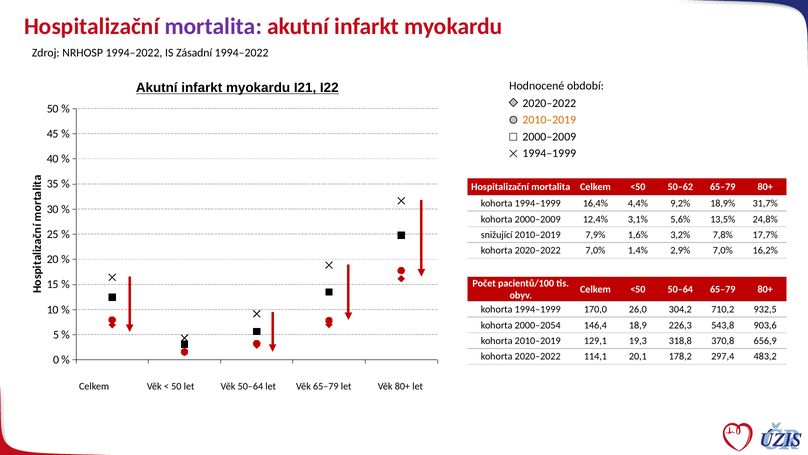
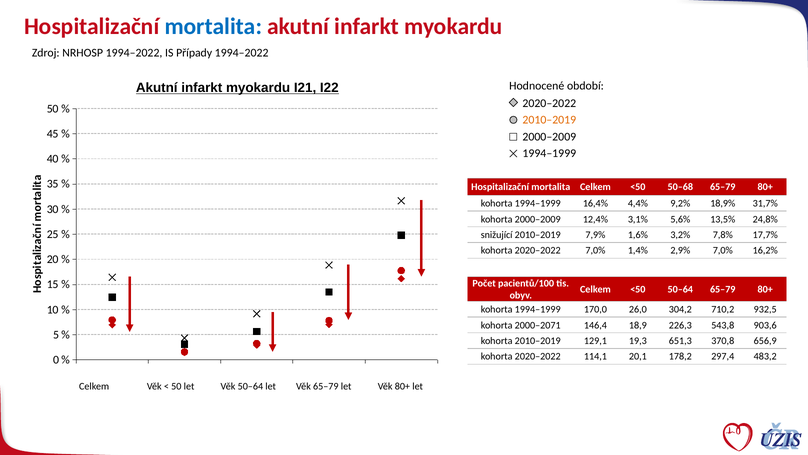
mortalita colour: purple -> blue (213, 26)
Zásadní: Zásadní -> Případy (194, 53)
50–62: 50–62 -> 50–68 (680, 187)
2000–2054: 2000–2054 -> 2000–2071 (538, 325)
318,8: 318,8 -> 651,3 (680, 341)
